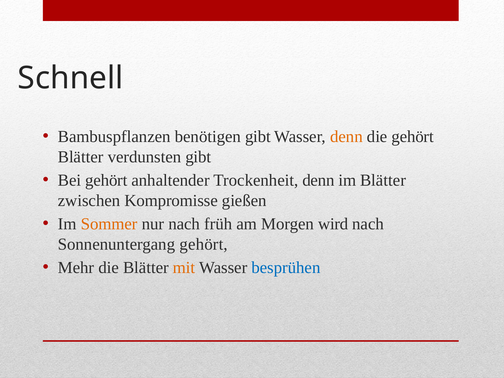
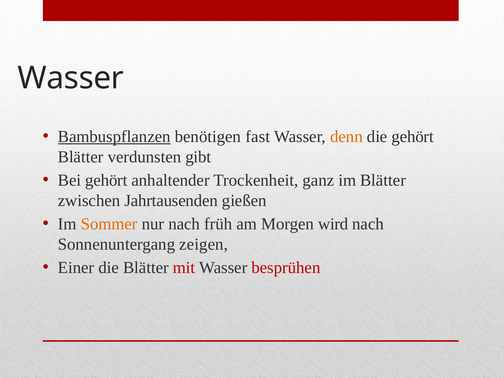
Schnell: Schnell -> Wasser (71, 78)
Bambuspflanzen underline: none -> present (114, 137)
benötigen gibt: gibt -> fast (258, 137)
Trockenheit denn: denn -> ganz (318, 180)
Kompromisse: Kompromisse -> Jahrtausenden (171, 200)
Sonnenuntergang gehört: gehört -> zeigen (204, 244)
Mehr: Mehr -> Einer (76, 268)
mit colour: orange -> red (184, 268)
besprühen colour: blue -> red (286, 268)
